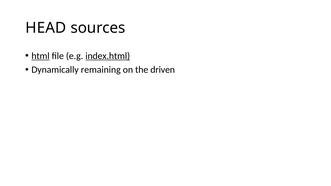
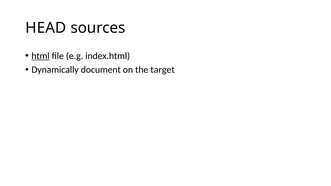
index.html underline: present -> none (108, 56)
remaining: remaining -> document (101, 70)
driven: driven -> target (163, 70)
